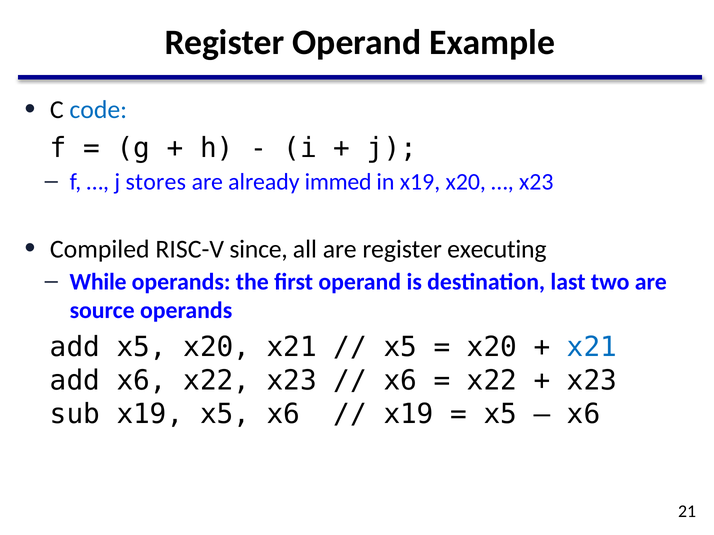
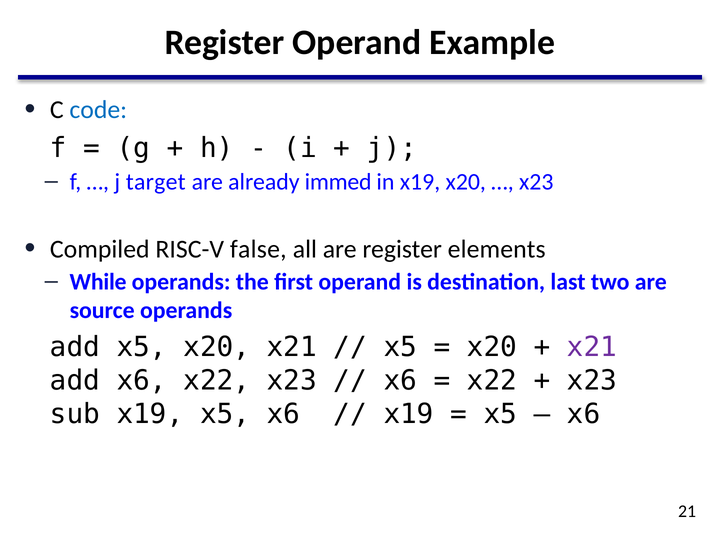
stores: stores -> target (156, 182)
since: since -> false (258, 249)
executing: executing -> elements (497, 249)
x21 colour: blue -> purple (592, 348)
